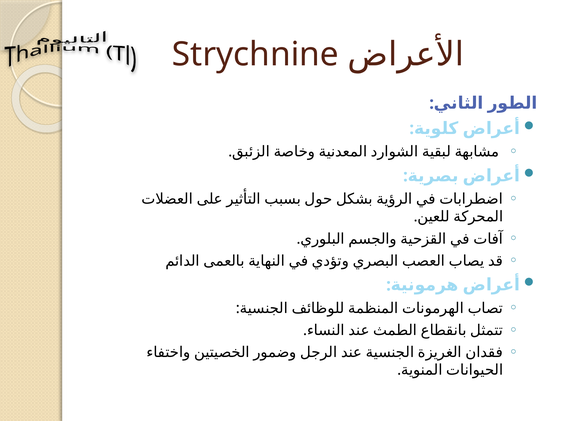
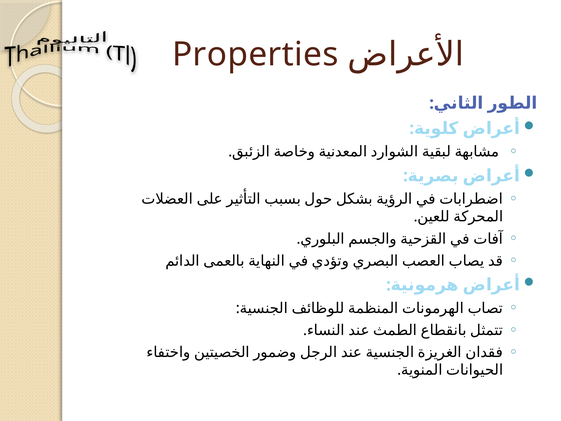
Strychnine: Strychnine -> Properties (255, 54)
